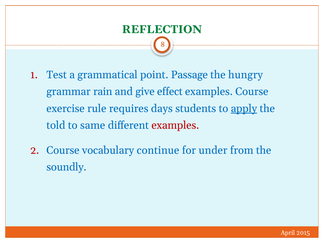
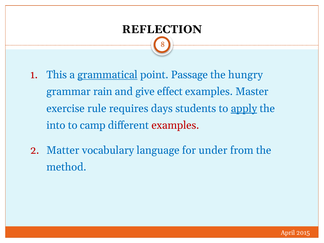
REFLECTION colour: green -> black (162, 29)
Test: Test -> This (57, 75)
grammatical underline: none -> present (107, 75)
examples Course: Course -> Master (252, 92)
told: told -> into (56, 125)
same: same -> camp (93, 125)
Course: Course -> Matter (63, 150)
continue: continue -> language (158, 150)
soundly: soundly -> method (66, 167)
